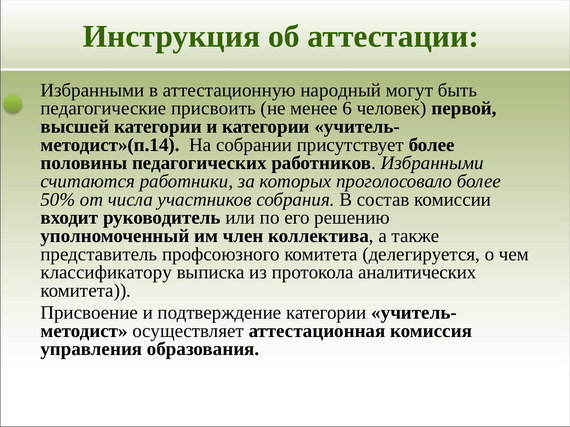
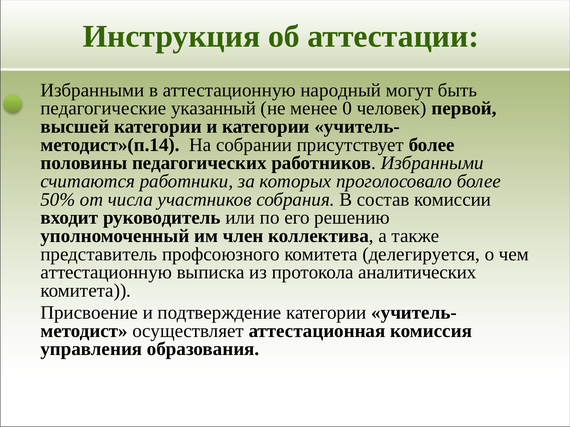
присвоить: присвоить -> указанный (214, 108)
6: 6 -> 0 (347, 108)
классификатору: классификатору -> аттестационную (106, 273)
